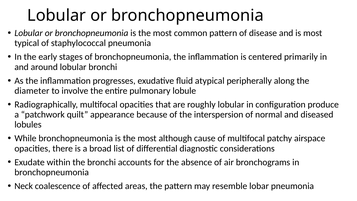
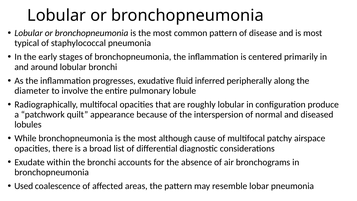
atypical: atypical -> inferred (210, 81)
Neck: Neck -> Used (24, 186)
